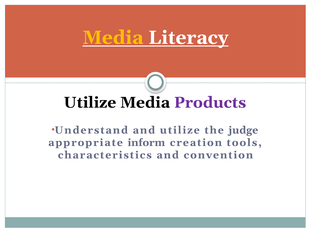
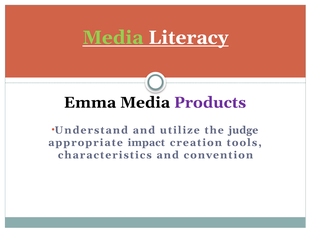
Media colour: yellow -> light green (113, 38)
Utilize: Utilize -> Emma (90, 103)
inform: inform -> impact (146, 143)
